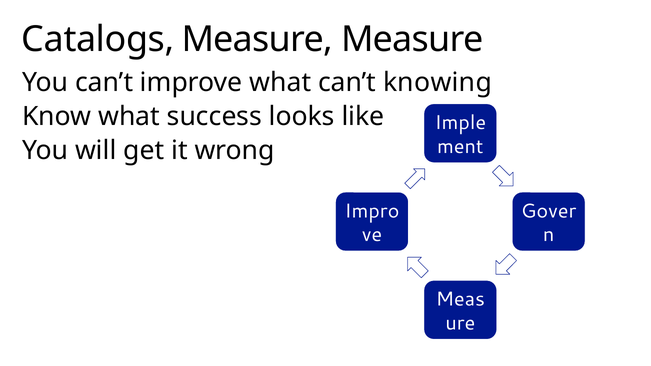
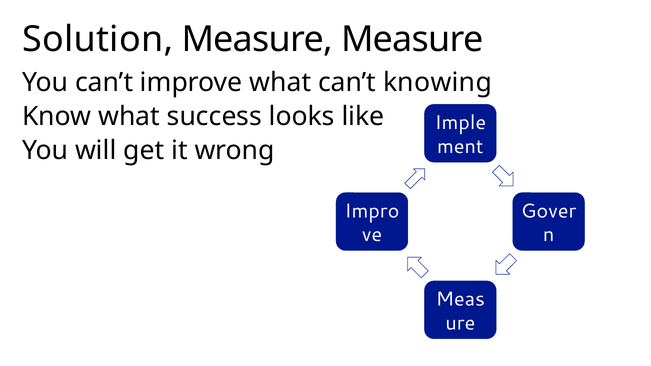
Catalogs: Catalogs -> Solution (98, 39)
